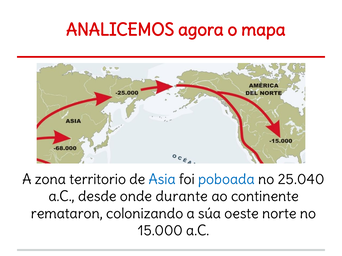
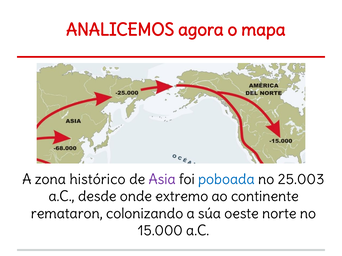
territorio: territorio -> histórico (98, 180)
Asia colour: blue -> purple (162, 180)
25.040: 25.040 -> 25.003 (301, 180)
durante: durante -> extremo (182, 197)
